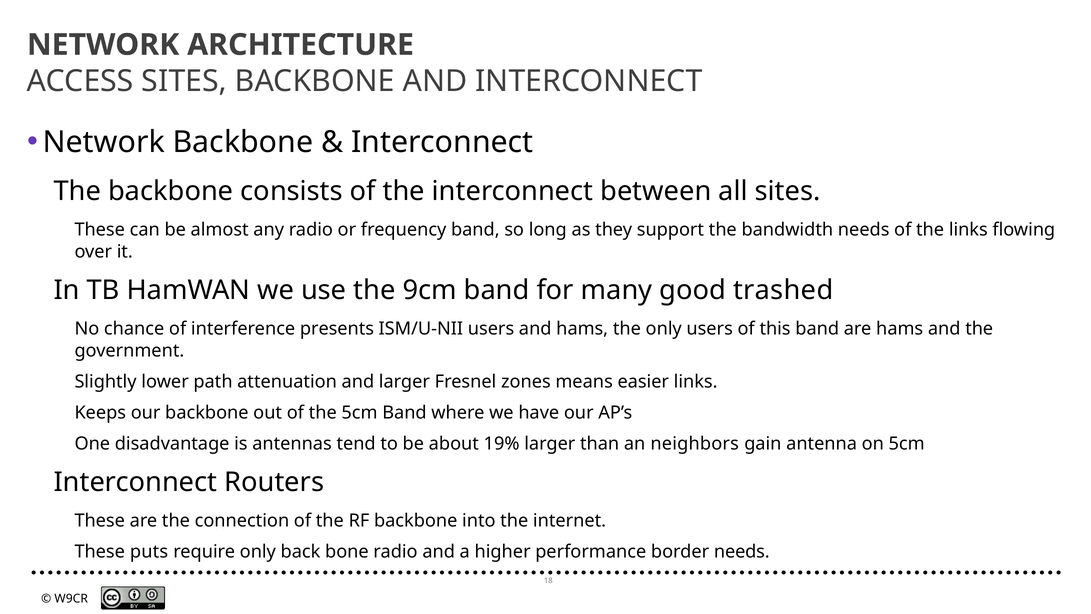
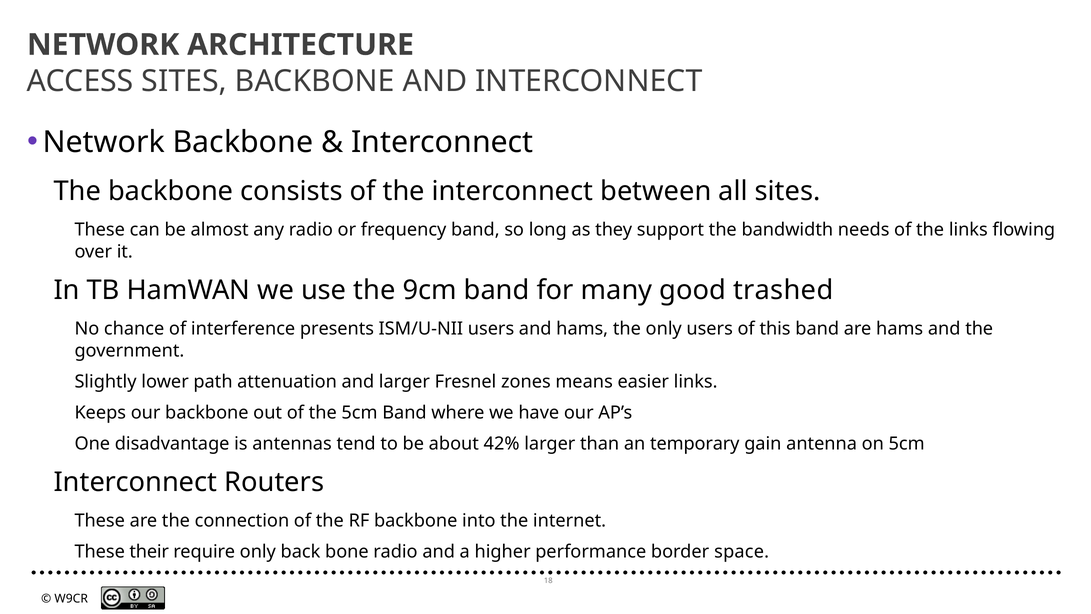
19%: 19% -> 42% (502, 443)
neighbors: neighbors -> temporary (695, 443)
puts: puts -> their (149, 552)
border needs: needs -> space (742, 552)
